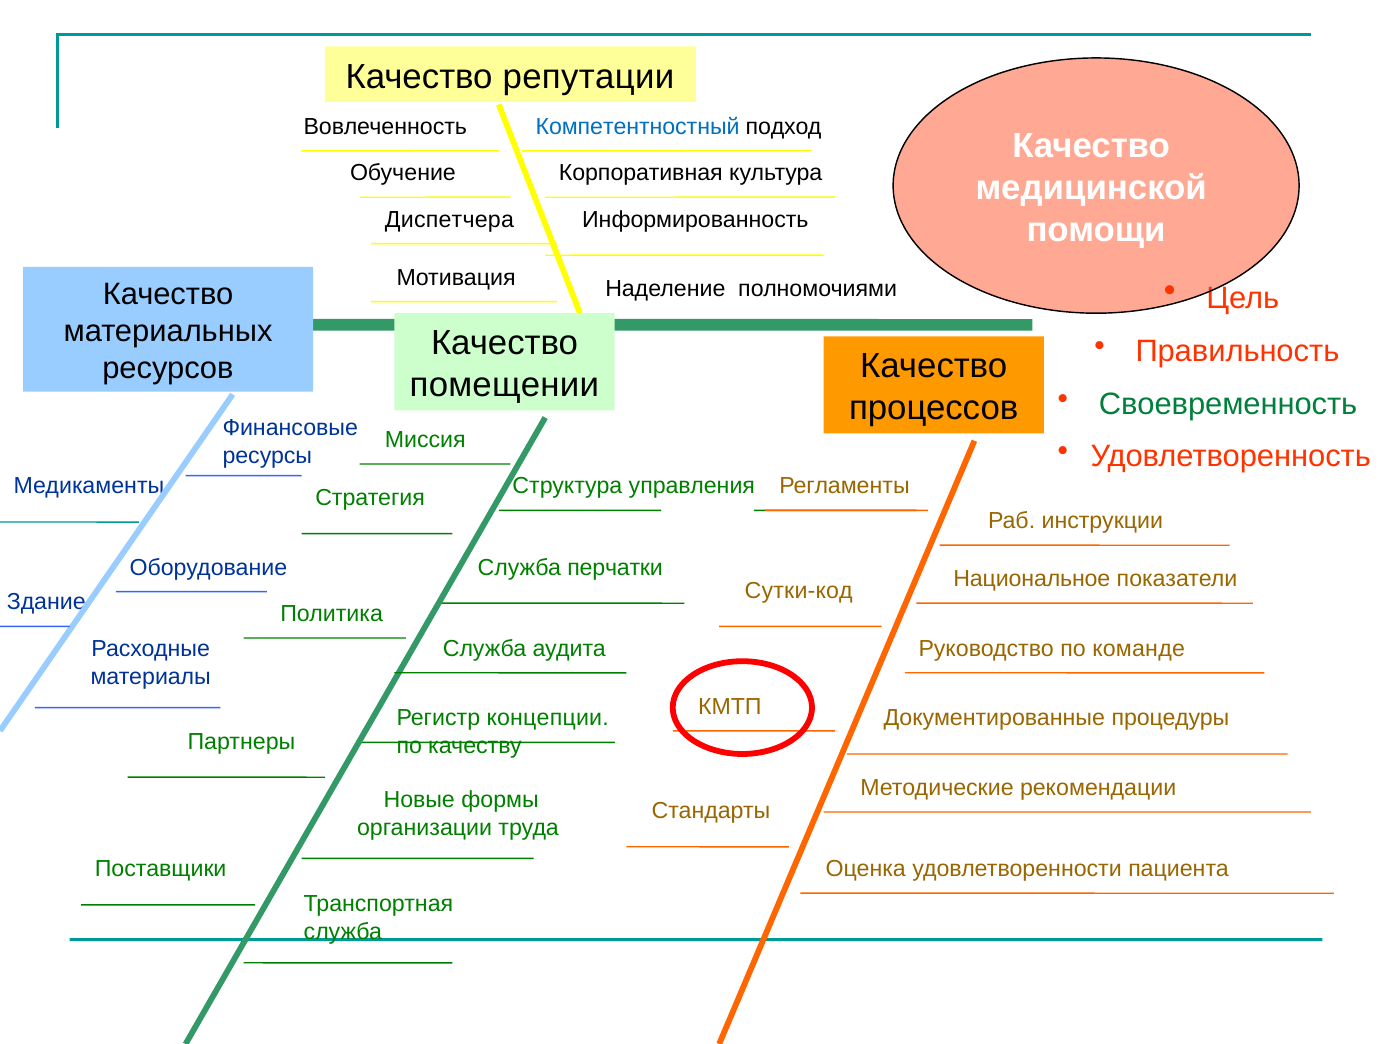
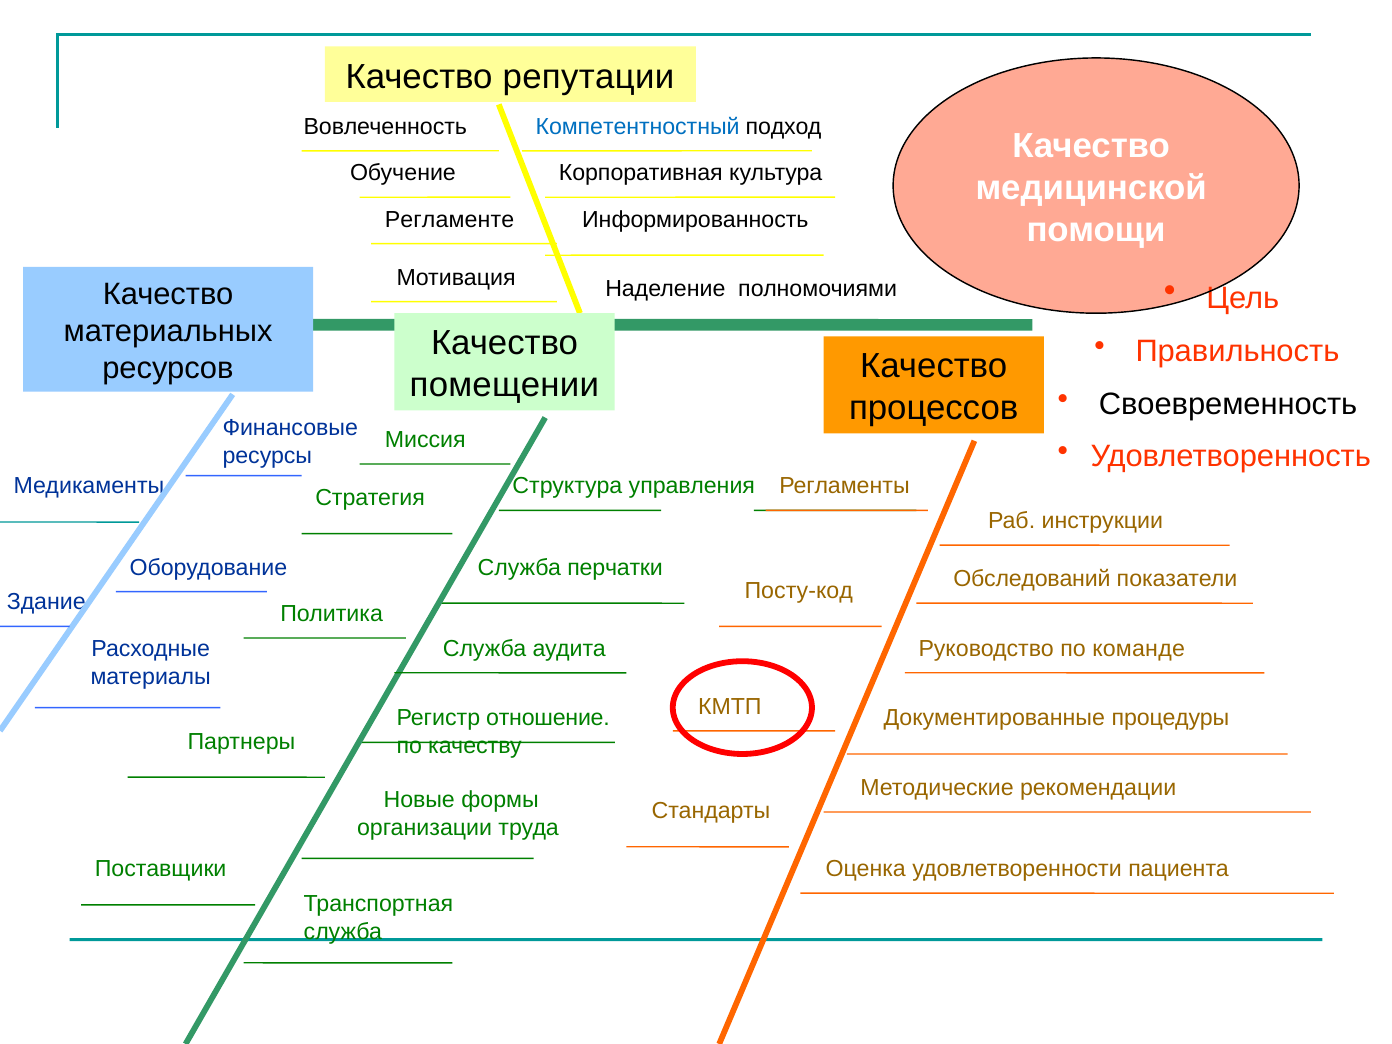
Диспетчера: Диспетчера -> Регламенте (450, 220)
Своевременность colour: green -> black (1228, 404)
Национальное: Национальное -> Обследований (1032, 579)
Сутки-код: Сутки-код -> Посту-код (799, 591)
концепции: концепции -> отношение (548, 718)
